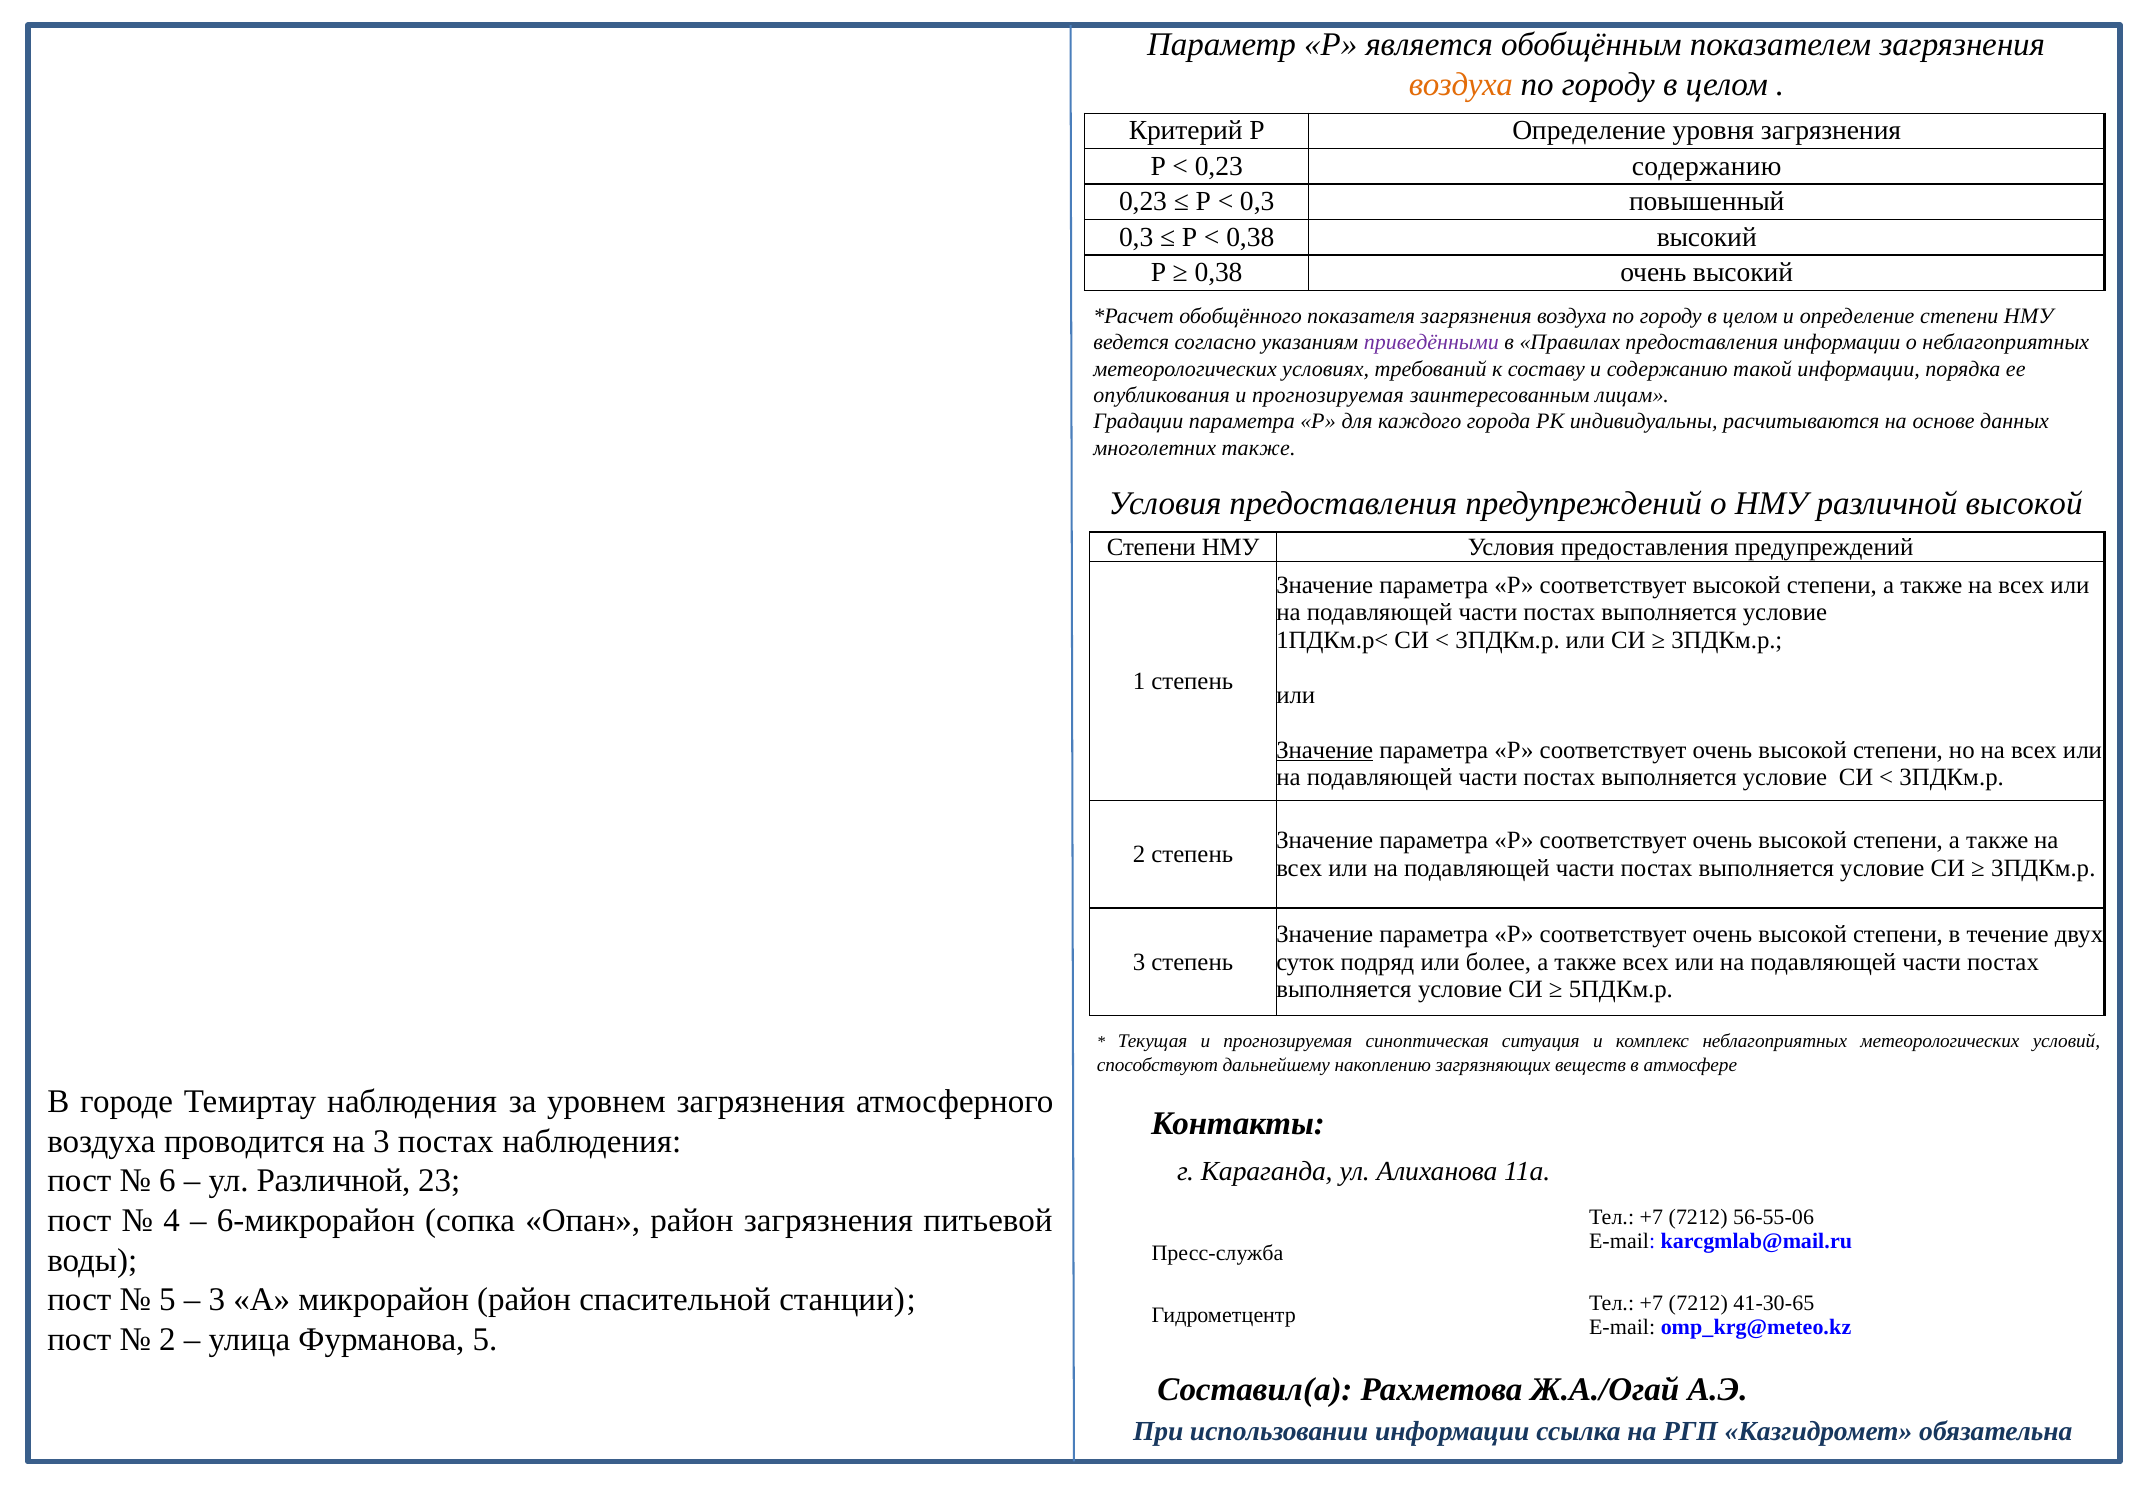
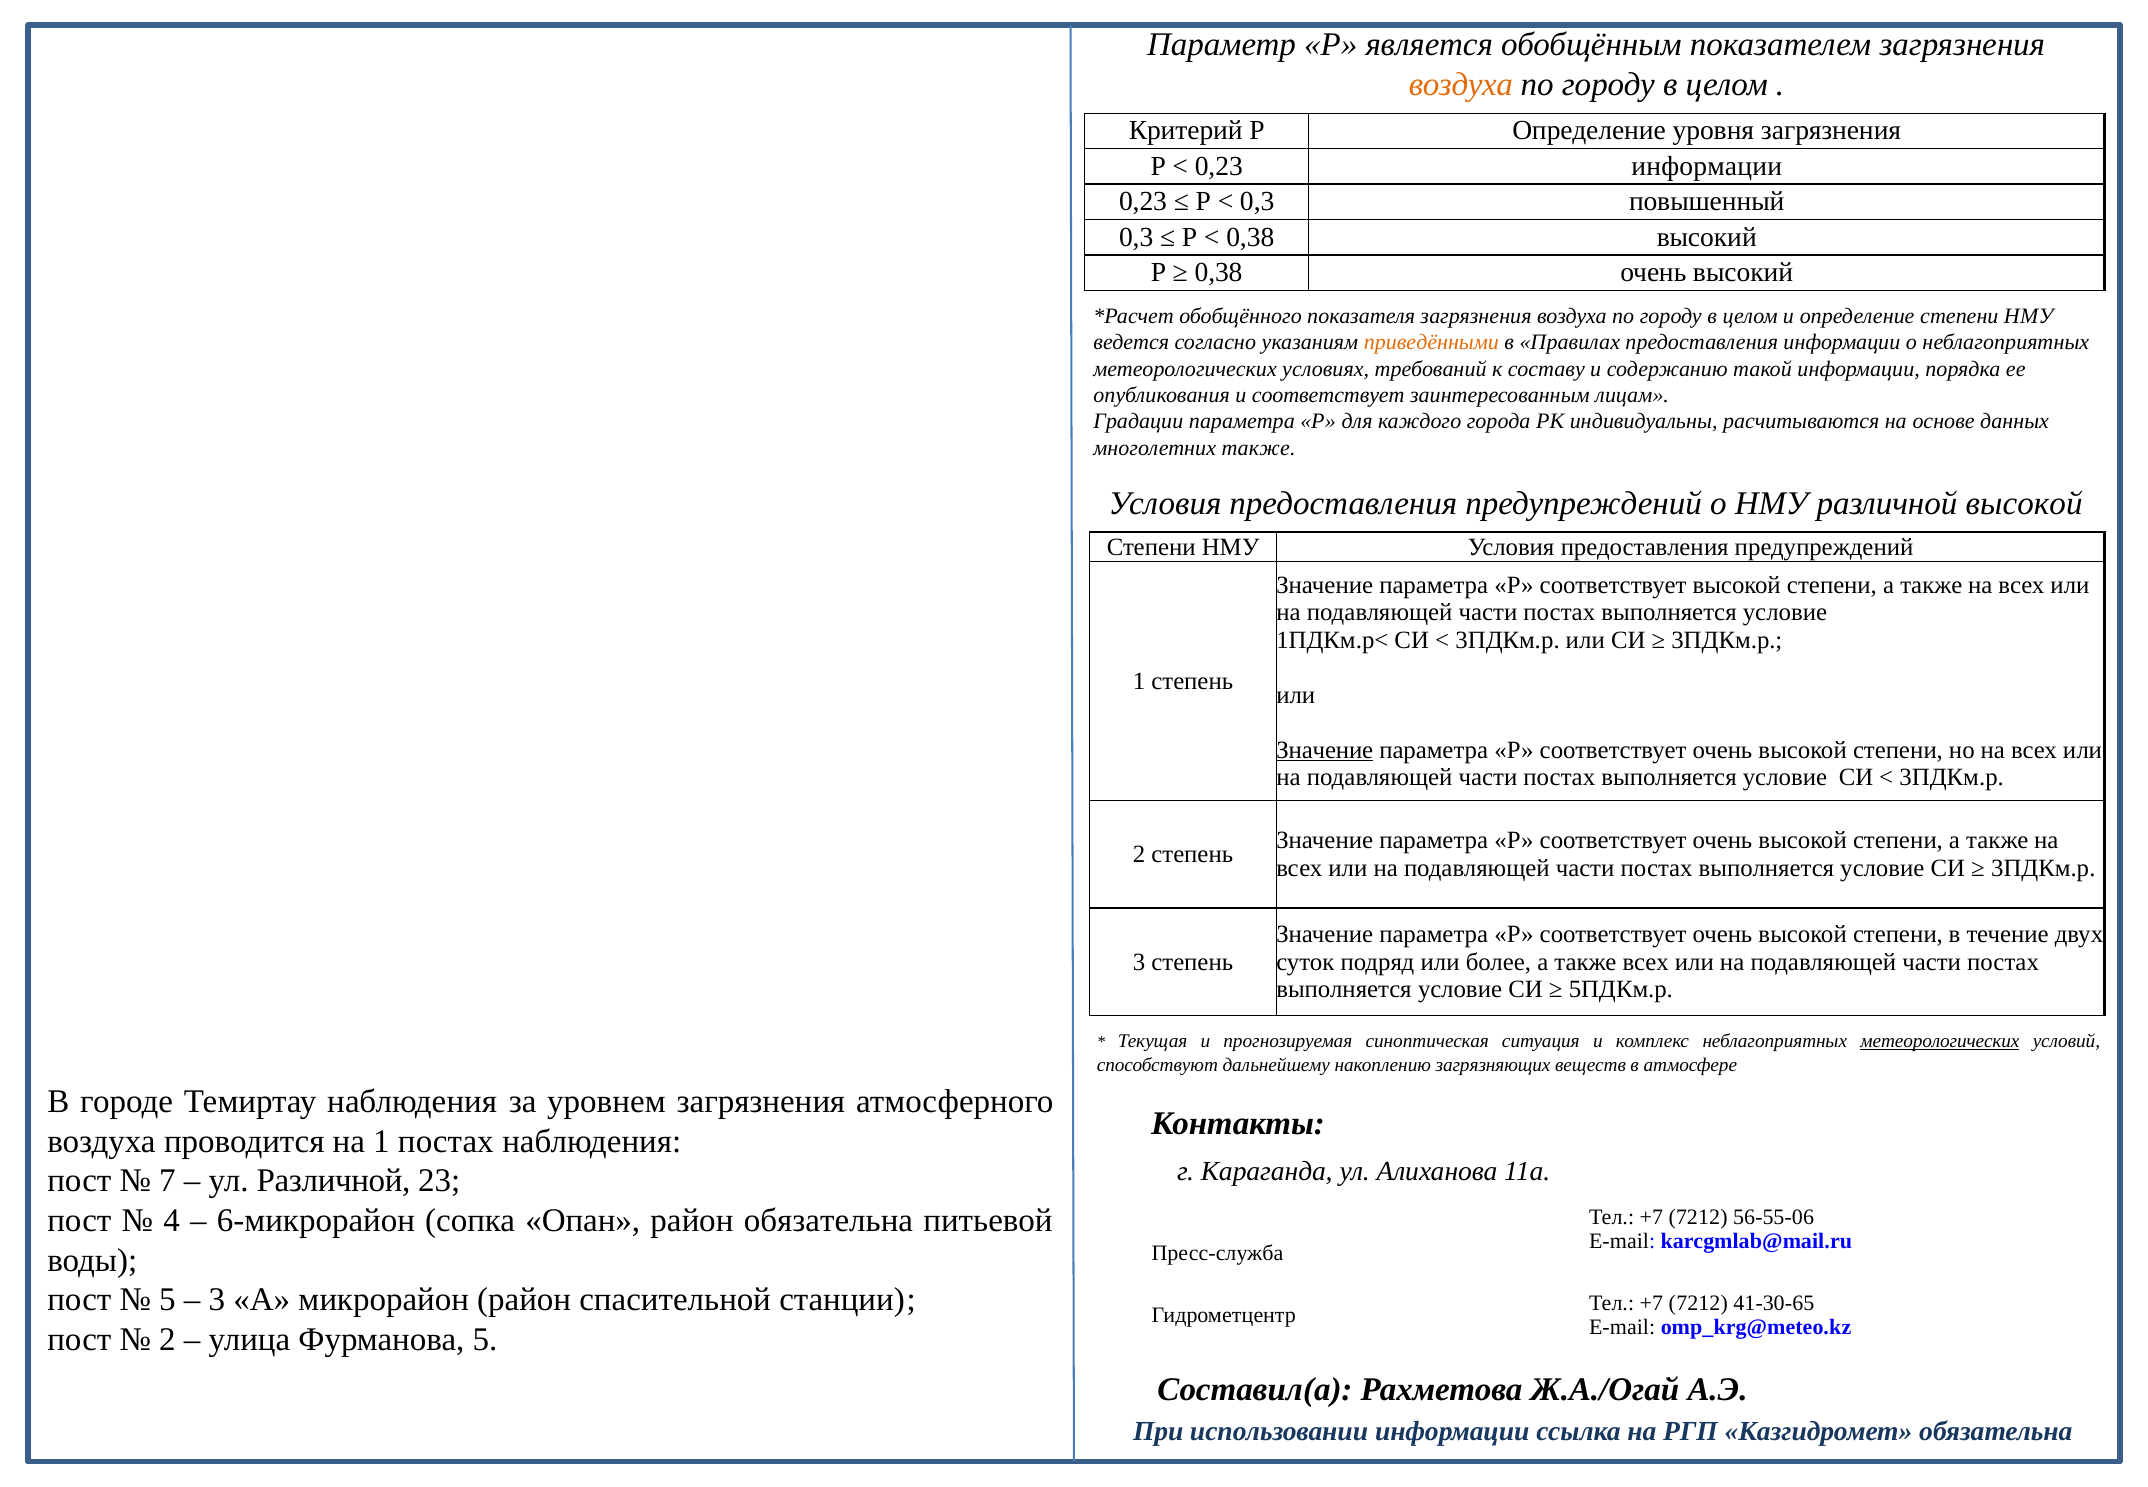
0,23 содержанию: содержанию -> информации (1707, 166)
приведёнными colour: purple -> orange (1431, 343)
опубликования и прогнозируемая: прогнозируемая -> соответствует (1328, 395)
метеорологических underline: none -> present (1940, 1042)
на 3: 3 -> 1 (381, 1141)
6: 6 -> 7 (167, 1181)
район загрязнения: загрязнения -> обязательна (828, 1221)
